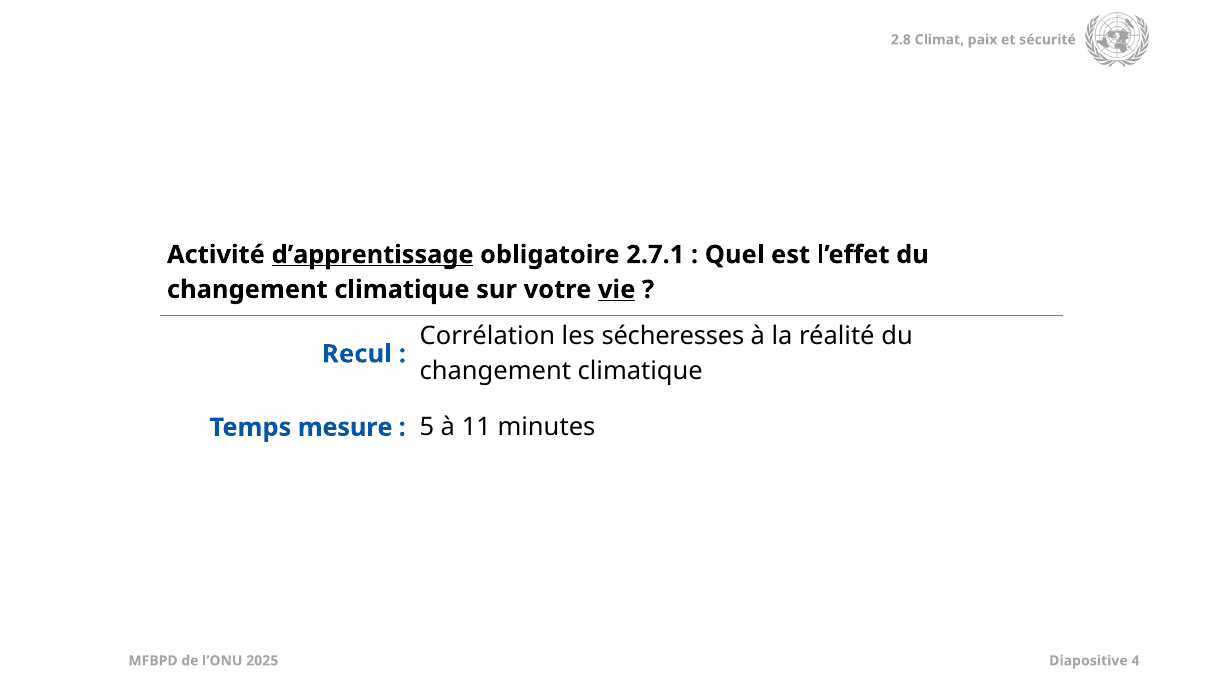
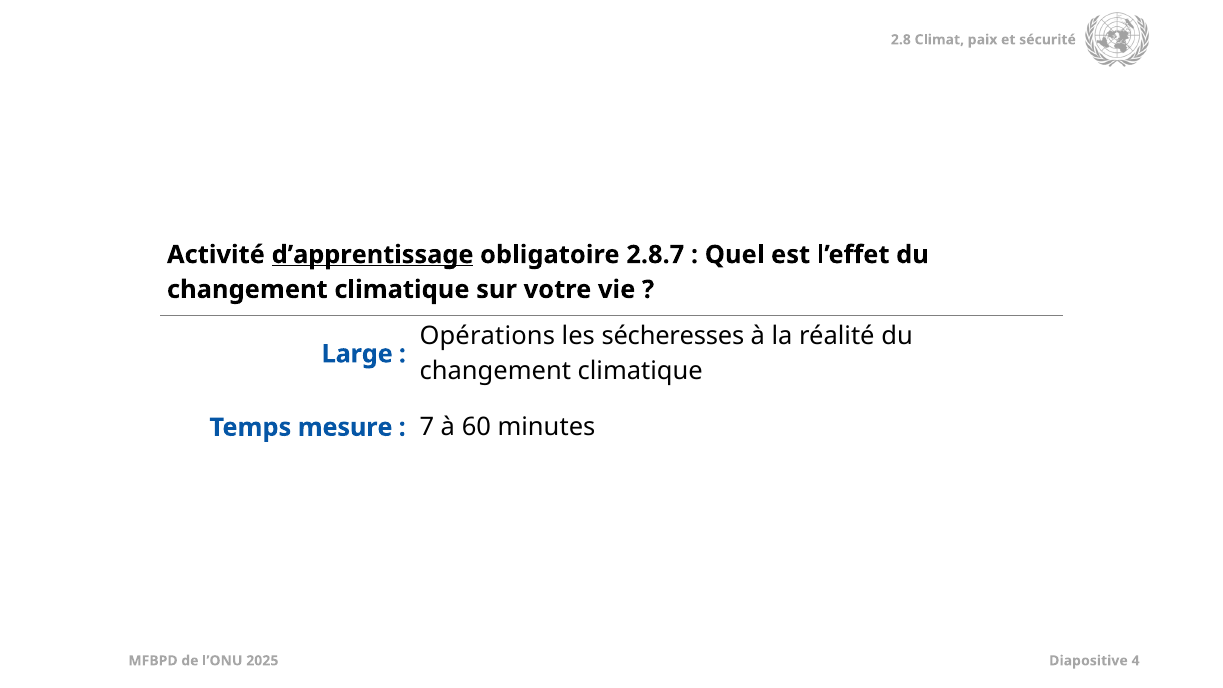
2.7.1: 2.7.1 -> 2.8.7 (655, 255)
vie underline: present -> none (617, 290)
Corrélation: Corrélation -> Opérations (487, 337)
Recul: Recul -> Large (357, 354)
5: 5 -> 7 (427, 427)
11: 11 -> 60 (476, 427)
